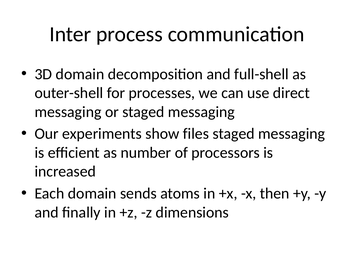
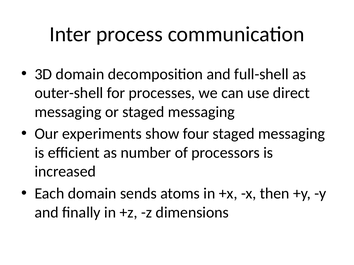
files: files -> four (196, 134)
